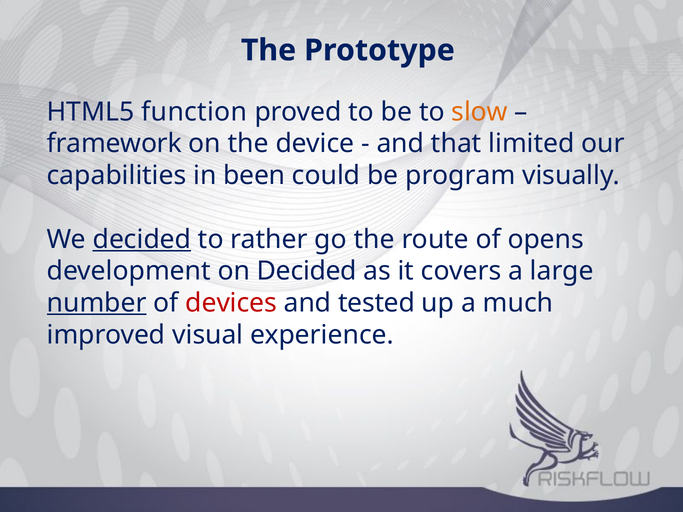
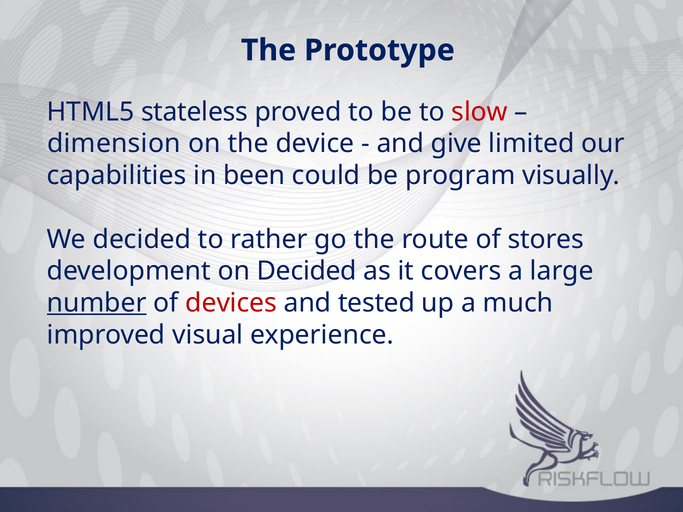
function: function -> stateless (195, 112)
slow colour: orange -> red (480, 112)
framework: framework -> dimension (114, 144)
that: that -> give (456, 144)
decided underline: present -> none (142, 239)
opens: opens -> stores (546, 239)
